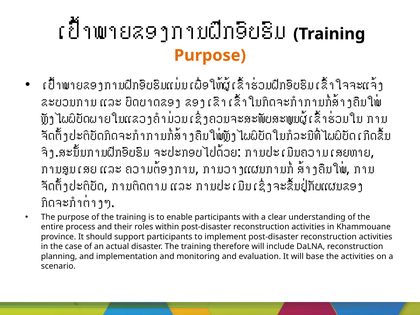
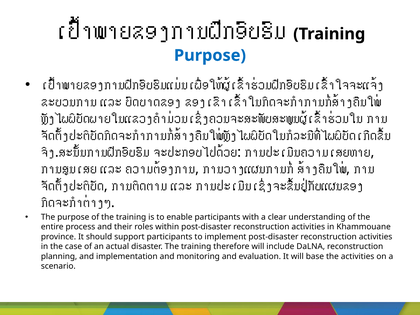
Purpose colour: orange -> blue (210, 55)
